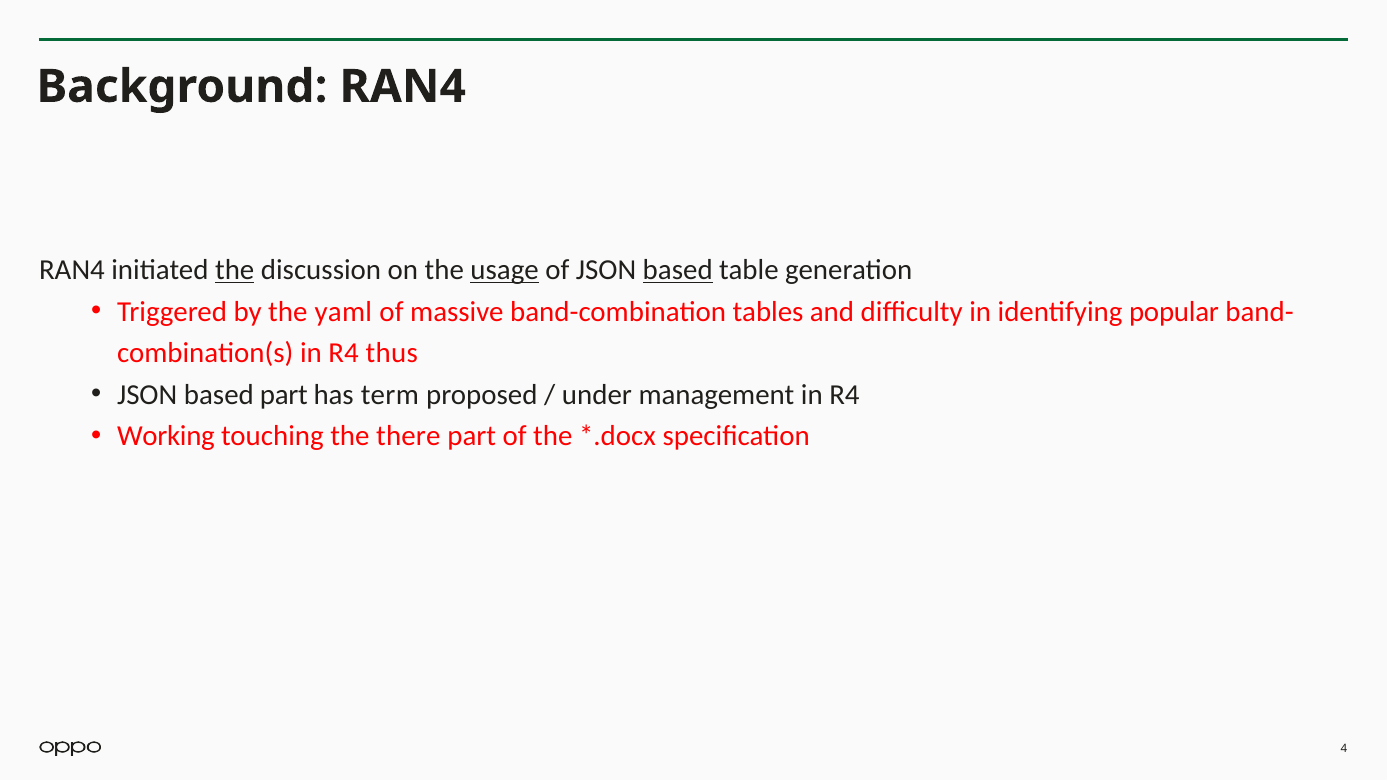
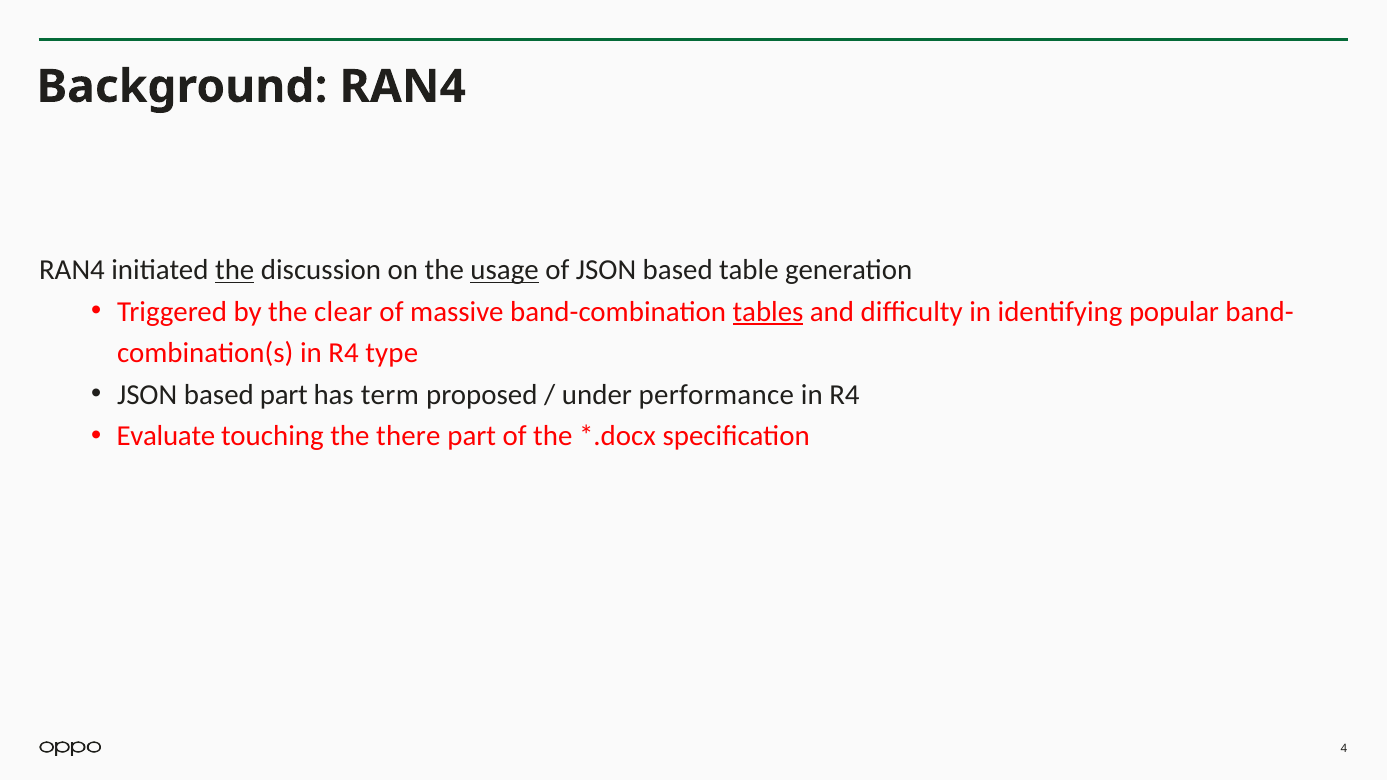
based underline: present -> none (678, 270)
yaml: yaml -> clear (343, 312)
tables underline: none -> present (768, 312)
thus: thus -> type (392, 353)
management: management -> performance (716, 395)
Working: Working -> Evaluate (166, 436)
